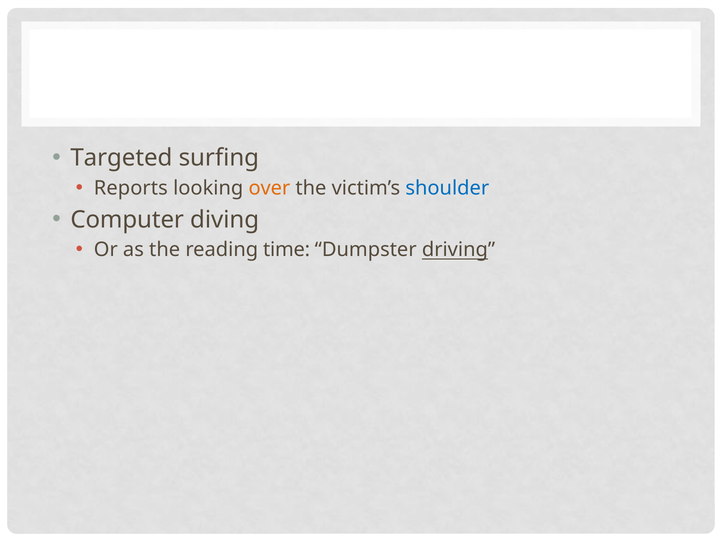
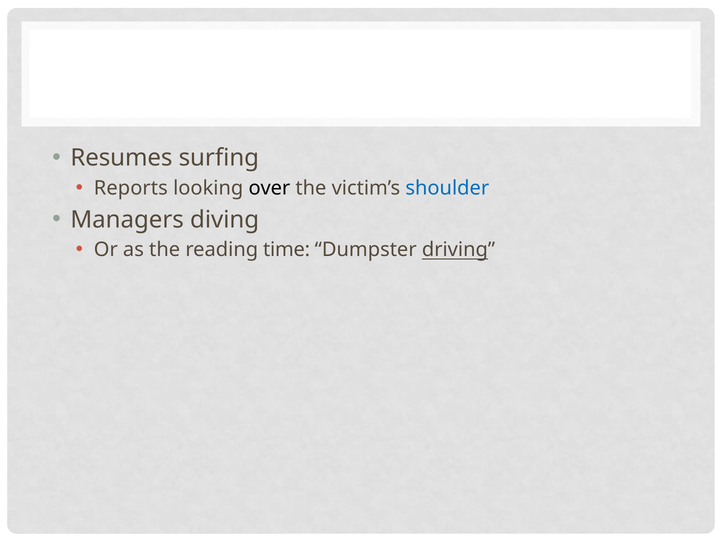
Targeted: Targeted -> Resumes (121, 158)
over colour: orange -> black (269, 188)
Computer: Computer -> Managers (127, 220)
